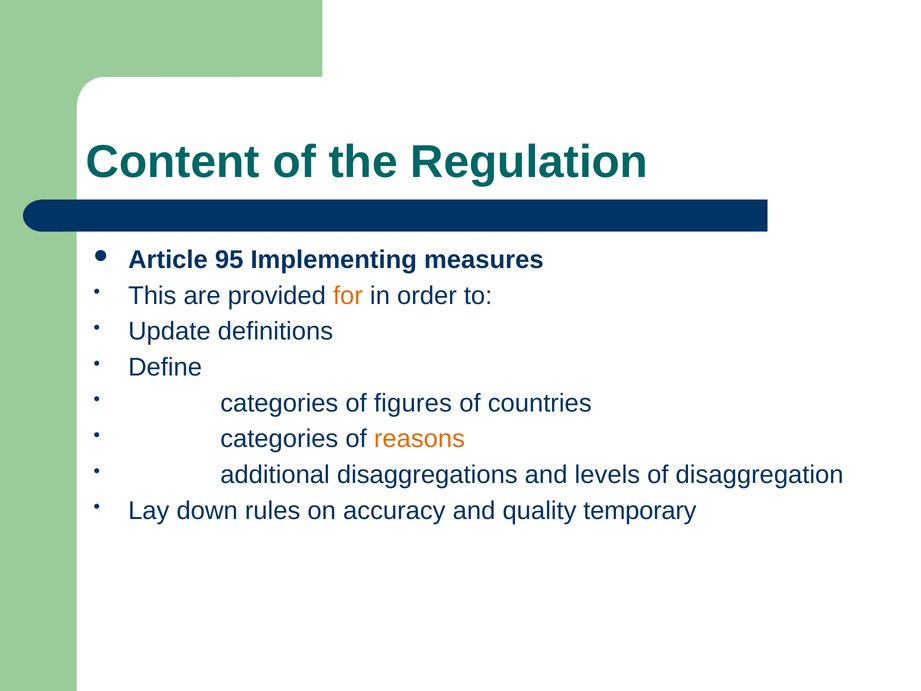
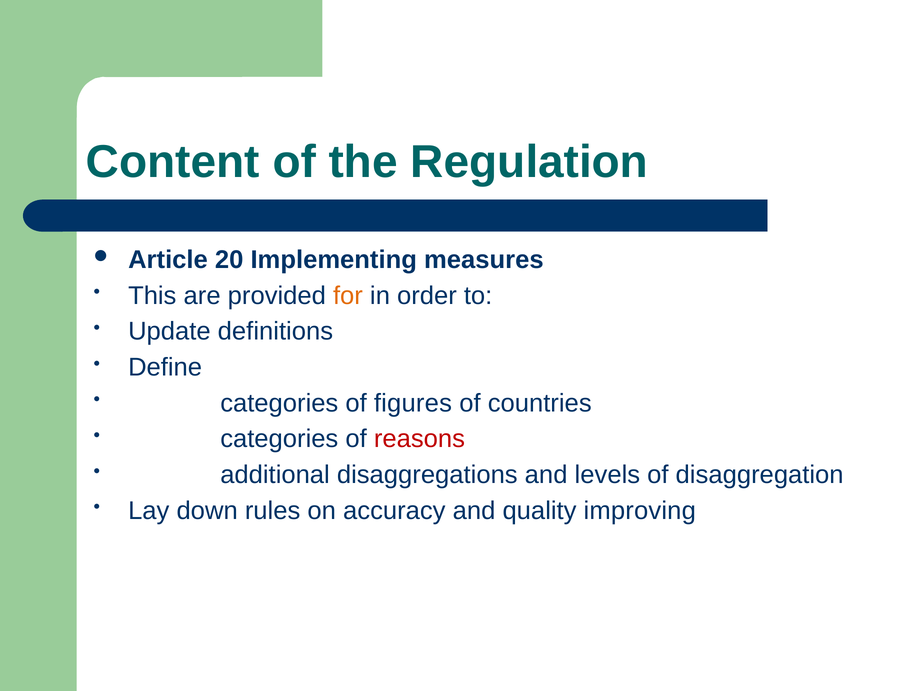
95: 95 -> 20 (229, 260)
reasons colour: orange -> red (419, 439)
temporary: temporary -> improving (640, 510)
